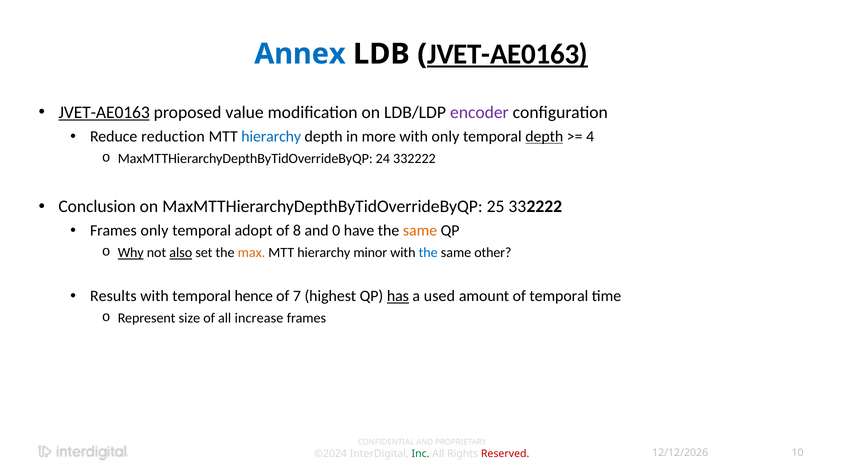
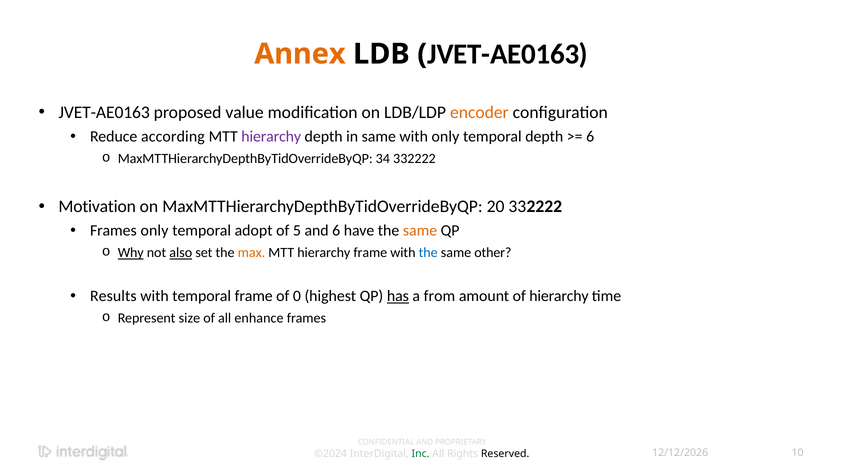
Annex colour: blue -> orange (300, 54)
JVET-AE0163 underline: present -> none (508, 54)
JVET-AE0163 underline: present -> none (104, 112)
encoder colour: purple -> orange (479, 112)
reduction: reduction -> according (173, 136)
hierarchy colour: blue -> purple (271, 136)
in more: more -> same (379, 136)
depth underline: present -> none (544, 136)
4: 4 -> 6 (590, 136)
24: 24 -> 34 (383, 158)
Conclusion: Conclusion -> Motivation (97, 207)
25: 25 -> 20 (496, 207)
8: 8 -> 5 (297, 231)
and 0: 0 -> 6 (336, 231)
hierarchy minor: minor -> frame (370, 253)
temporal hence: hence -> frame (254, 296)
7: 7 -> 0 (297, 296)
used: used -> from (439, 296)
of temporal: temporal -> hierarchy (559, 296)
increase: increase -> enhance (259, 318)
Reserved colour: red -> black (505, 453)
